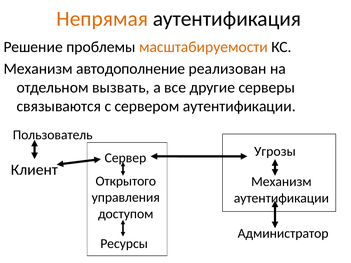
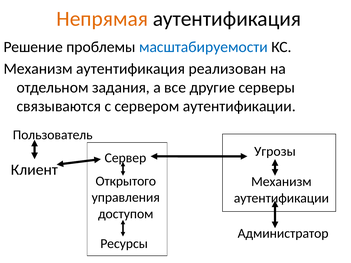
масштабируемости colour: orange -> blue (203, 47)
Механизм автодополнение: автодополнение -> аутентификация (131, 69)
вызвать: вызвать -> задания (121, 88)
